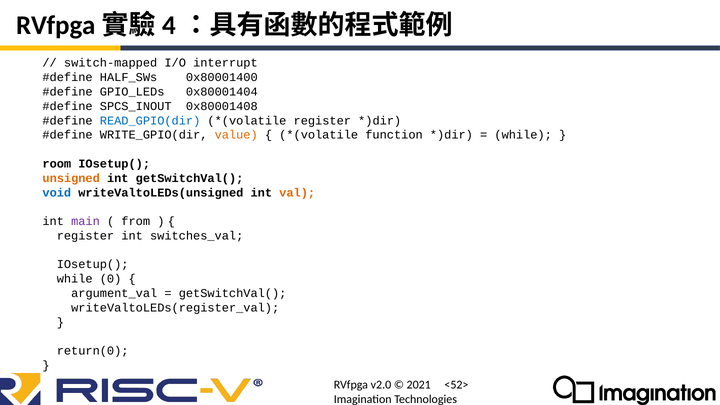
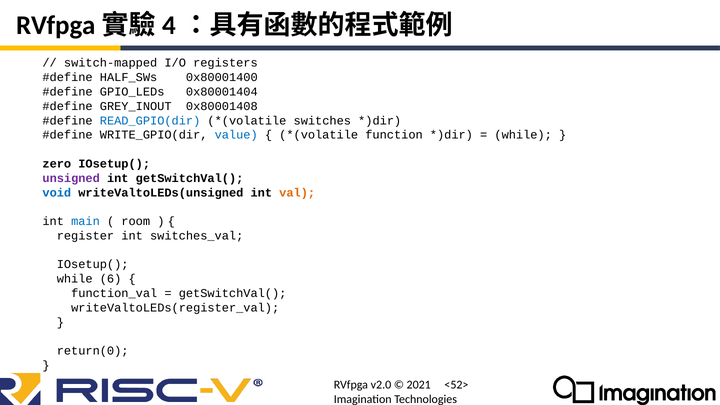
interrupt: interrupt -> registers (225, 63)
SPCS_INOUT: SPCS_INOUT -> GREY_INOUT (136, 106)
register: register -> switches (322, 121)
value colour: orange -> blue (236, 135)
room: room -> zero (57, 164)
unsigned colour: orange -> purple (71, 178)
main colour: purple -> blue (86, 221)
from: from -> room (136, 221)
0: 0 -> 6 (111, 279)
argument_val: argument_val -> function_val (114, 293)
